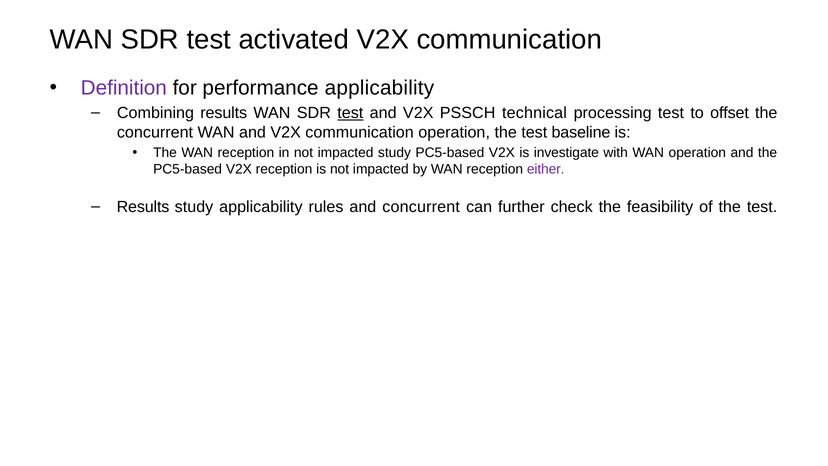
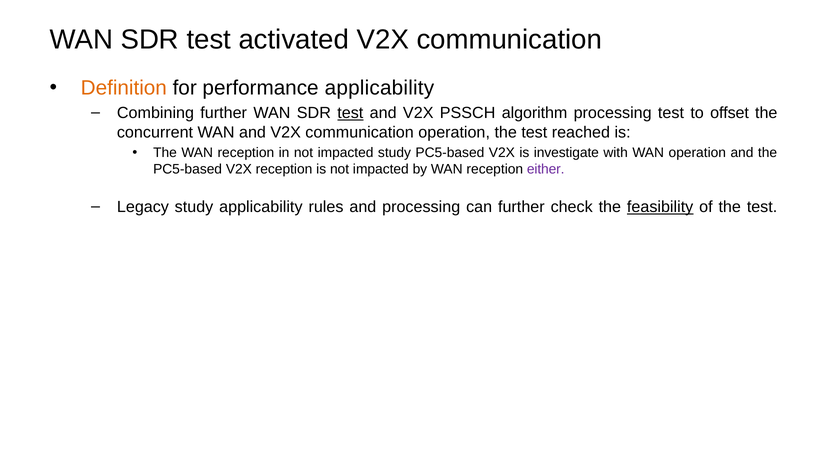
Definition colour: purple -> orange (124, 88)
Combining results: results -> further (224, 113)
technical: technical -> algorithm (535, 113)
baseline: baseline -> reached (581, 132)
Results: Results -> Legacy (143, 207)
and concurrent: concurrent -> processing (421, 207)
feasibility underline: none -> present (660, 207)
